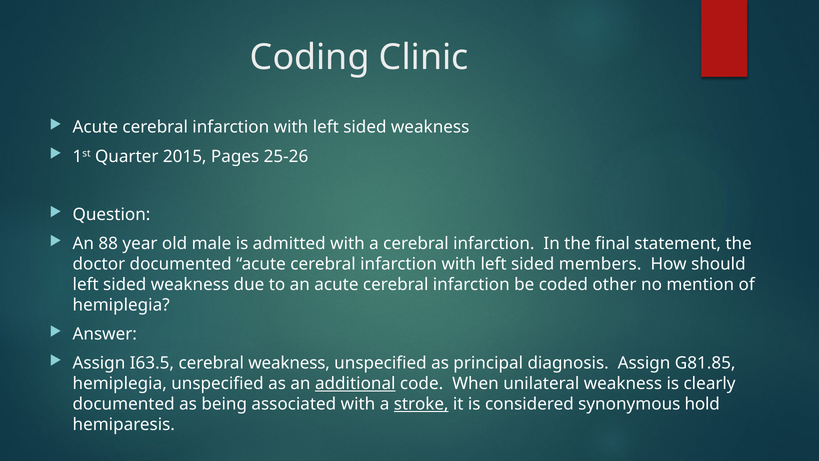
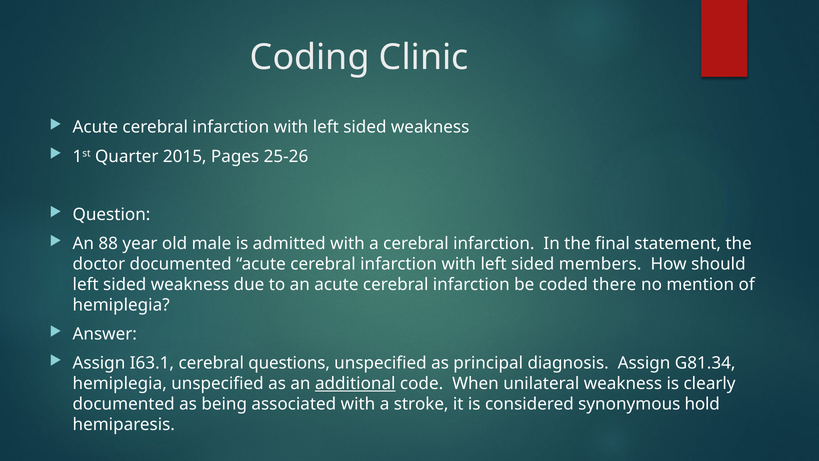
other: other -> there (614, 284)
I63.5: I63.5 -> I63.1 (152, 363)
cerebral weakness: weakness -> questions (289, 363)
G81.85: G81.85 -> G81.34 (705, 363)
stroke underline: present -> none (421, 404)
